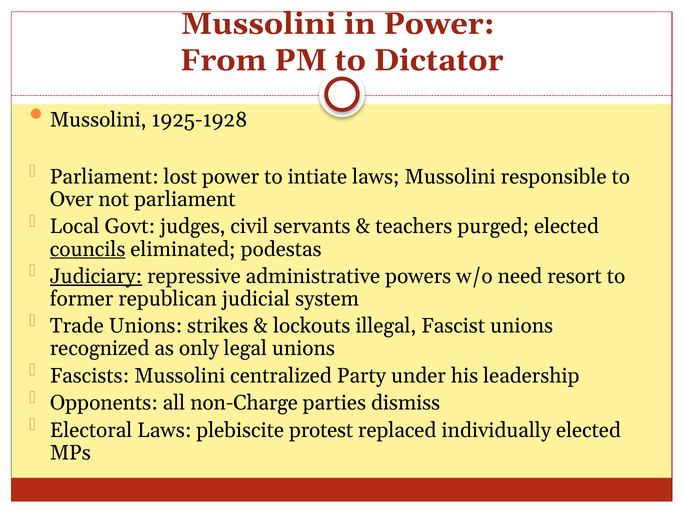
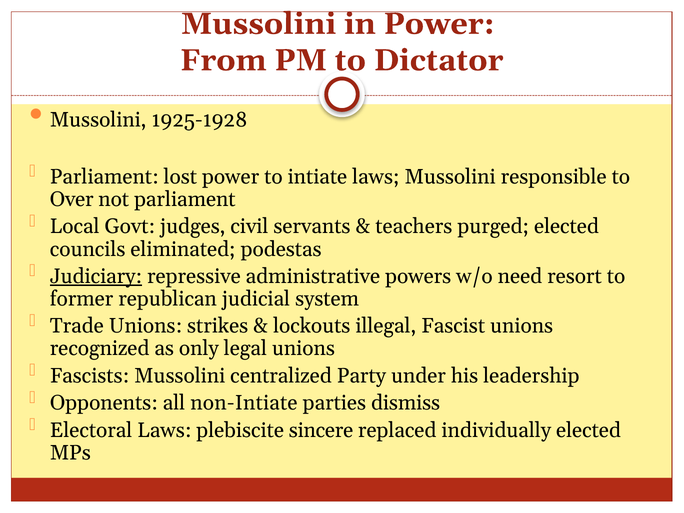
councils underline: present -> none (88, 249)
non-Charge: non-Charge -> non-Intiate (244, 403)
protest: protest -> sincere (321, 430)
